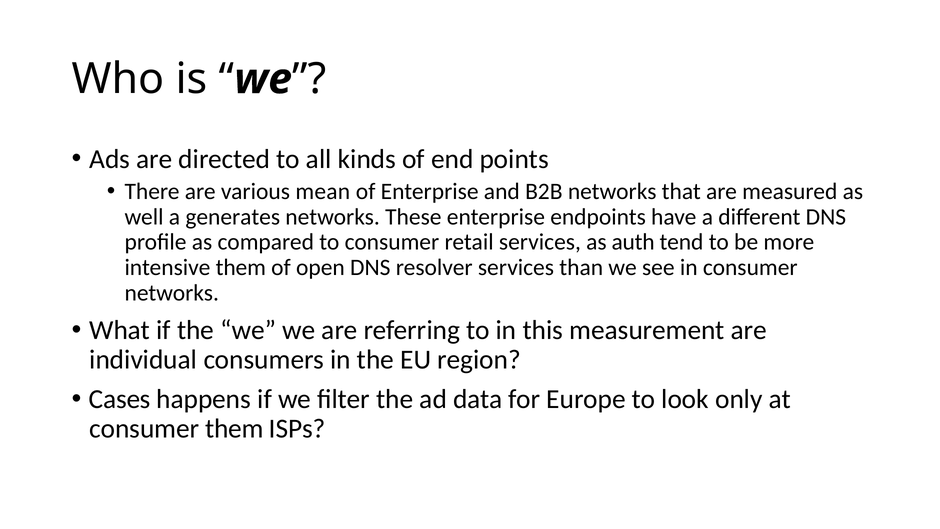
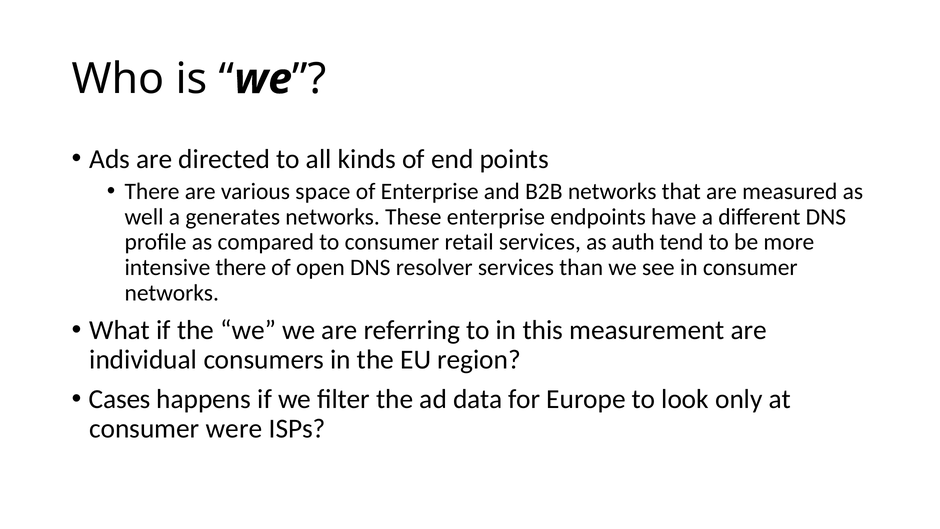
mean: mean -> space (323, 191)
intensive them: them -> there (241, 267)
consumer them: them -> were (234, 429)
